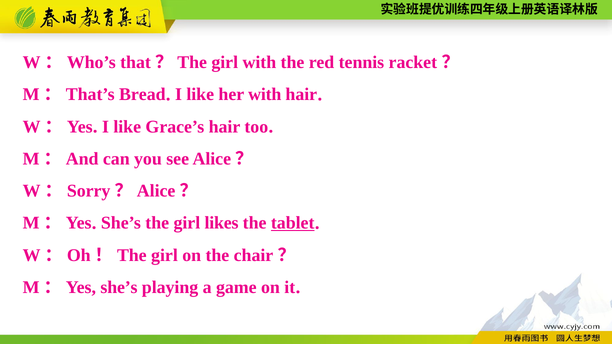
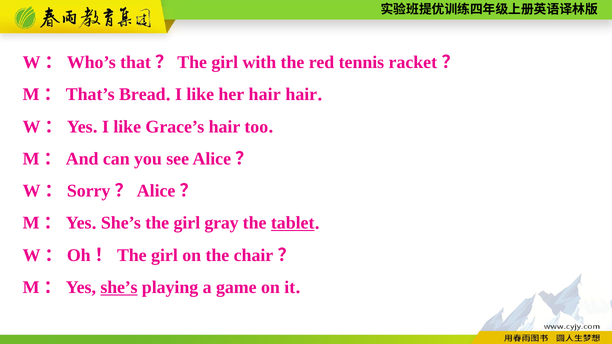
her with: with -> hair (265, 95)
likes: likes -> gray (222, 223)
she’s underline: none -> present (119, 288)
